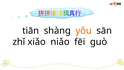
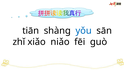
yǒu colour: orange -> blue (84, 31)
